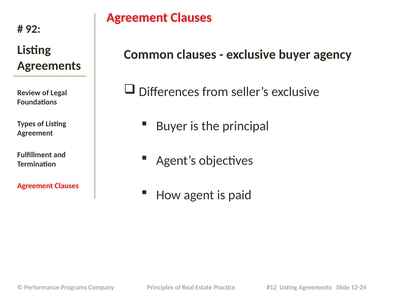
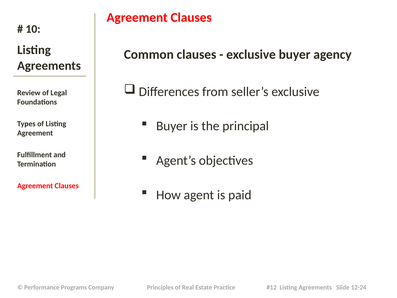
92: 92 -> 10 (33, 29)
